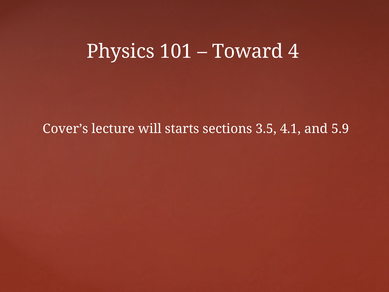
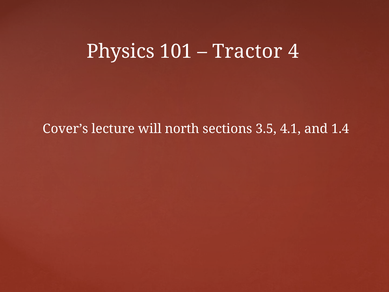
Toward: Toward -> Tractor (247, 51)
starts: starts -> north (182, 129)
5.9: 5.9 -> 1.4 (340, 129)
